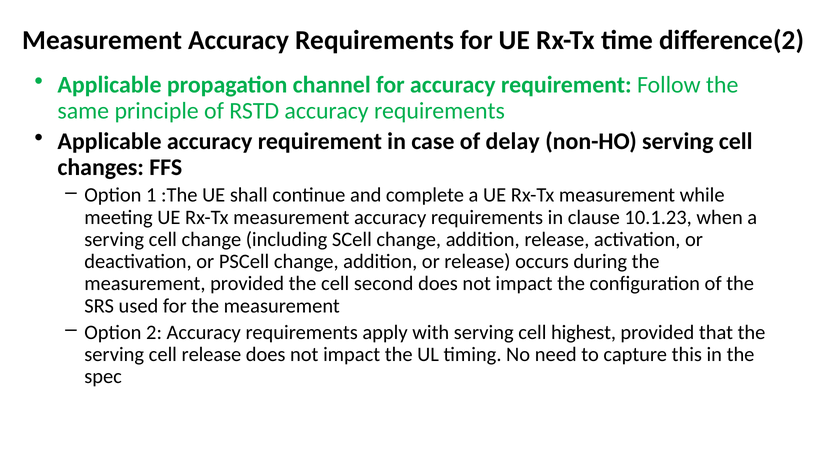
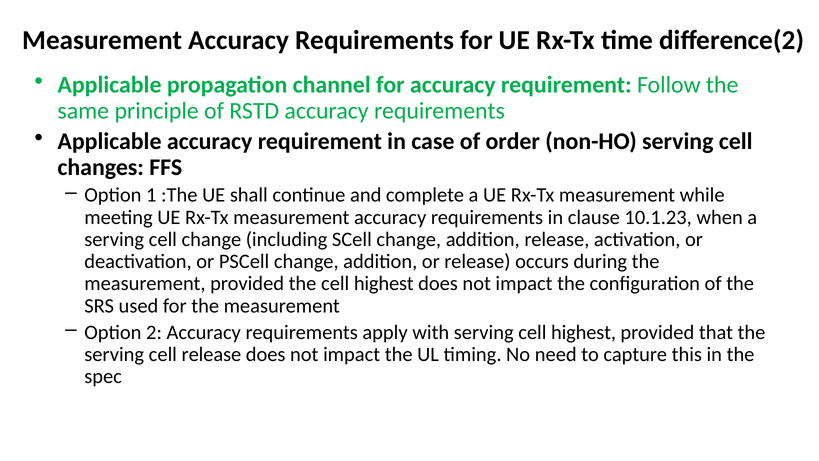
delay: delay -> order (513, 141)
the cell second: second -> highest (384, 284)
